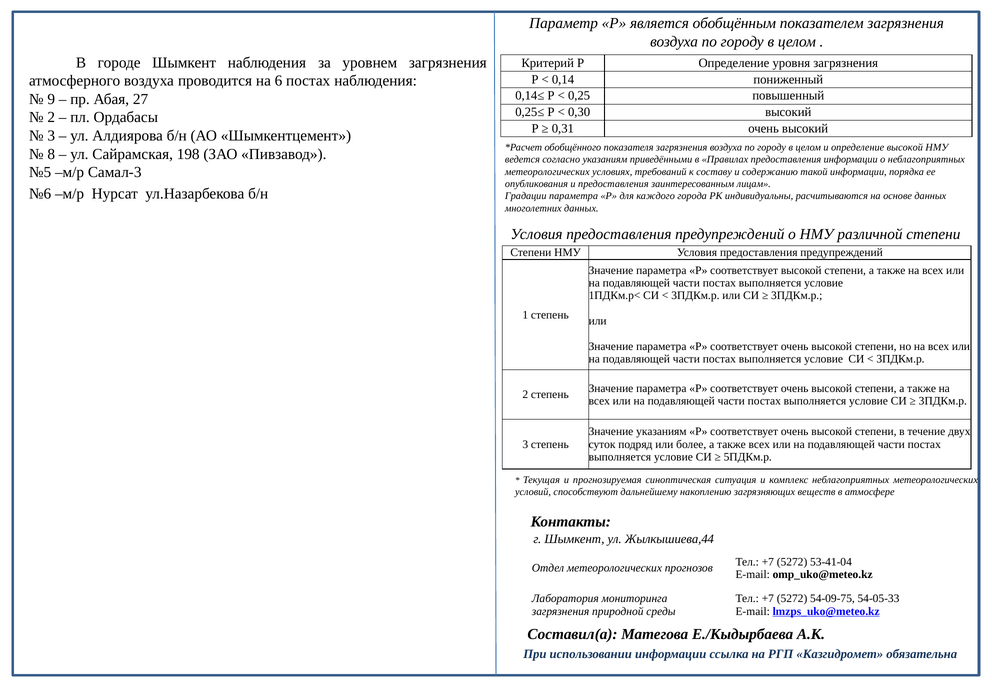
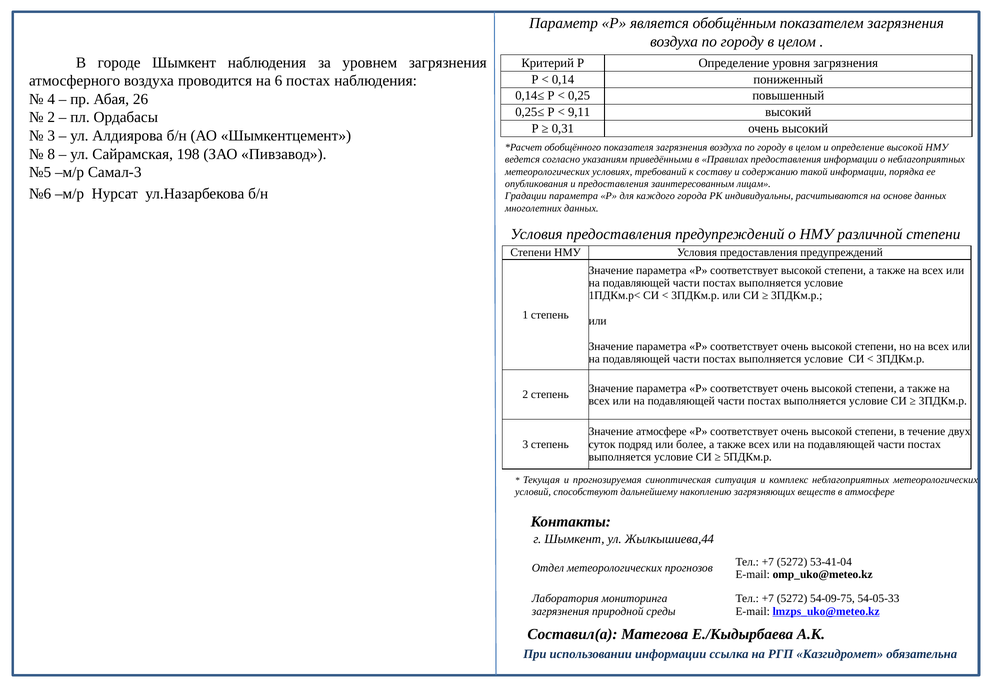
9: 9 -> 4 (51, 99)
27: 27 -> 26 (141, 99)
0,30: 0,30 -> 9,11 (579, 112)
Значение указаниям: указаниям -> атмосфере (661, 431)
